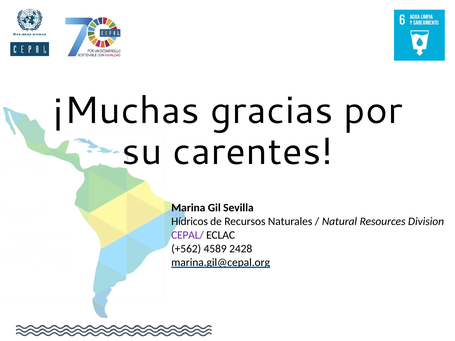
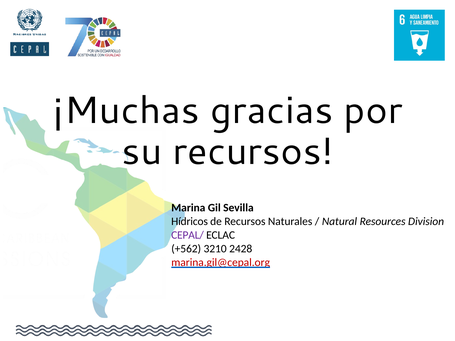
su carentes: carentes -> recursos (253, 152)
4589: 4589 -> 3210 (215, 249)
marina.gil@cepal.org colour: black -> red (221, 263)
